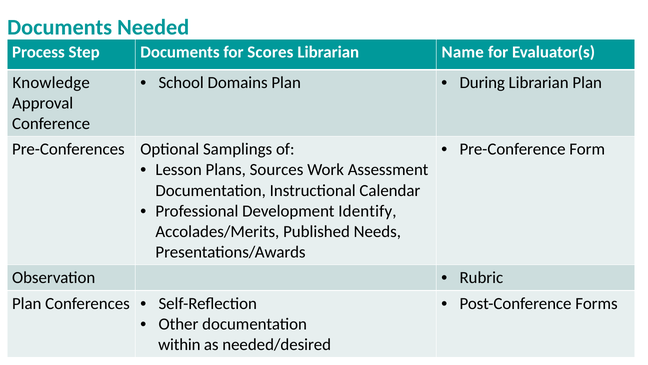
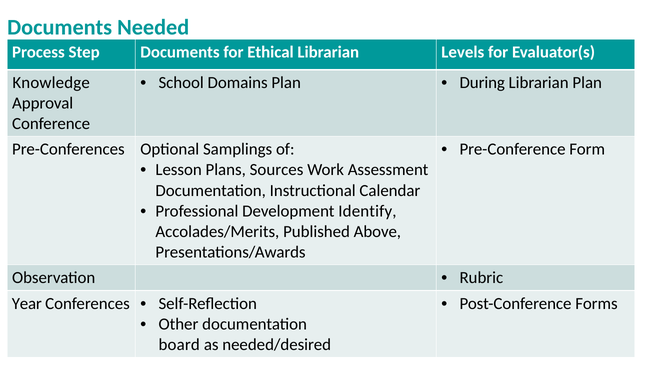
Scores: Scores -> Ethical (270, 52)
Name: Name -> Levels (463, 52)
Needs: Needs -> Above (377, 231)
Plan: Plan -> Year (27, 303)
within: within -> board (179, 344)
